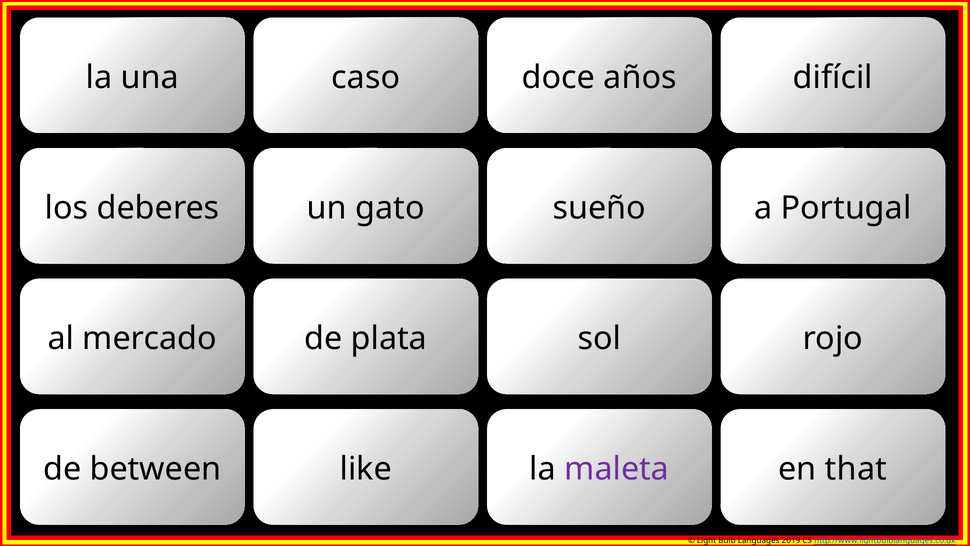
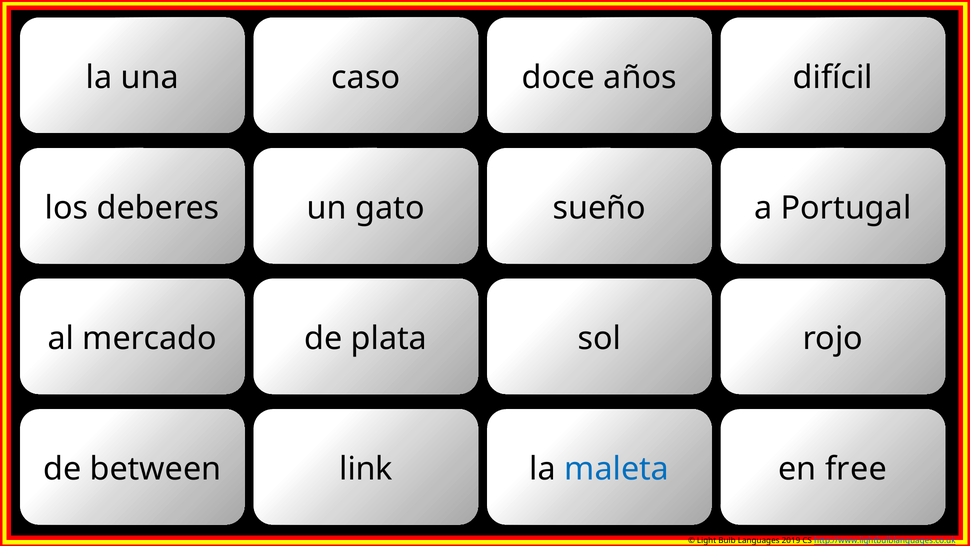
like: like -> link (366, 469)
maleta colour: purple -> blue (617, 469)
that: that -> free (856, 469)
